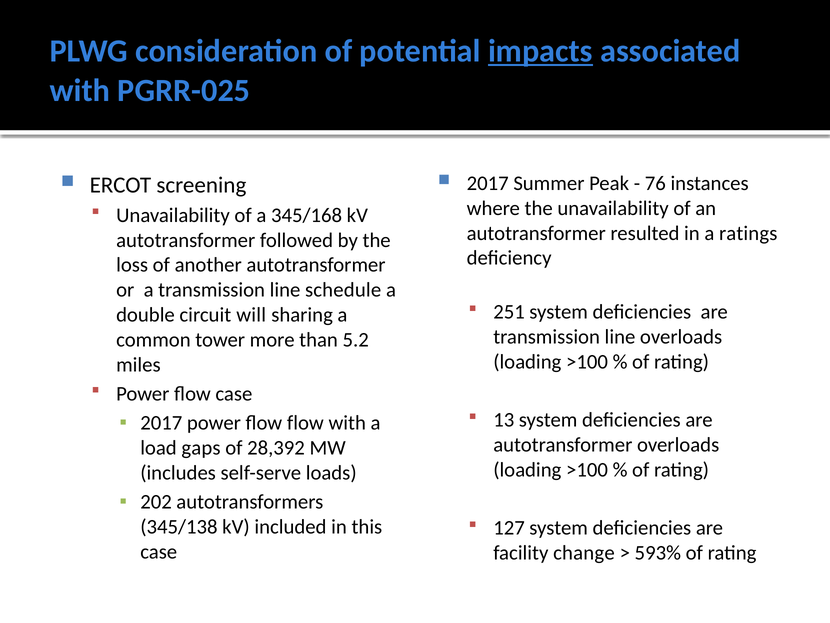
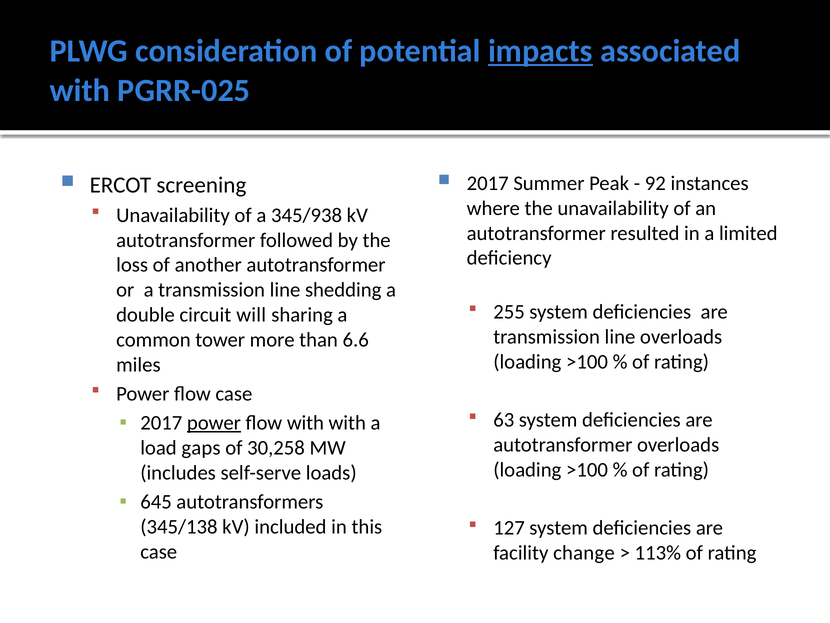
76: 76 -> 92 (655, 183)
345/168: 345/168 -> 345/938 (307, 215)
ratings: ratings -> limited (748, 233)
schedule: schedule -> shedding (343, 290)
251: 251 -> 255 (509, 312)
5.2: 5.2 -> 6.6 (356, 340)
13: 13 -> 63 (504, 420)
power underline: none -> present (214, 423)
flow flow: flow -> with (305, 423)
28,392: 28,392 -> 30,258 (276, 447)
202: 202 -> 645 (156, 501)
593%: 593% -> 113% (658, 553)
